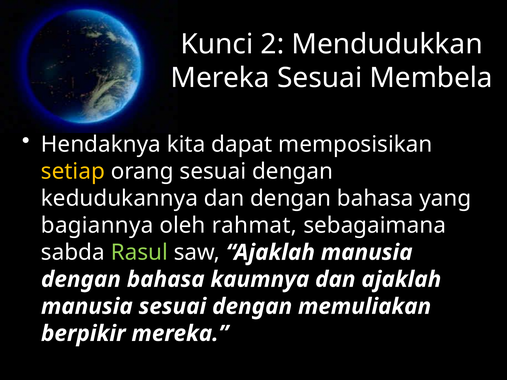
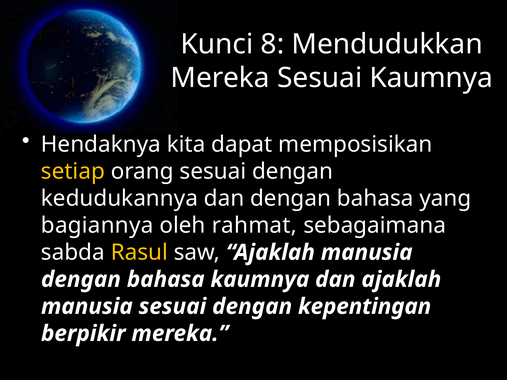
2: 2 -> 8 (272, 44)
Sesuai Membela: Membela -> Kaumnya (431, 78)
Rasul colour: light green -> yellow (139, 253)
memuliakan: memuliakan -> kepentingan (365, 307)
